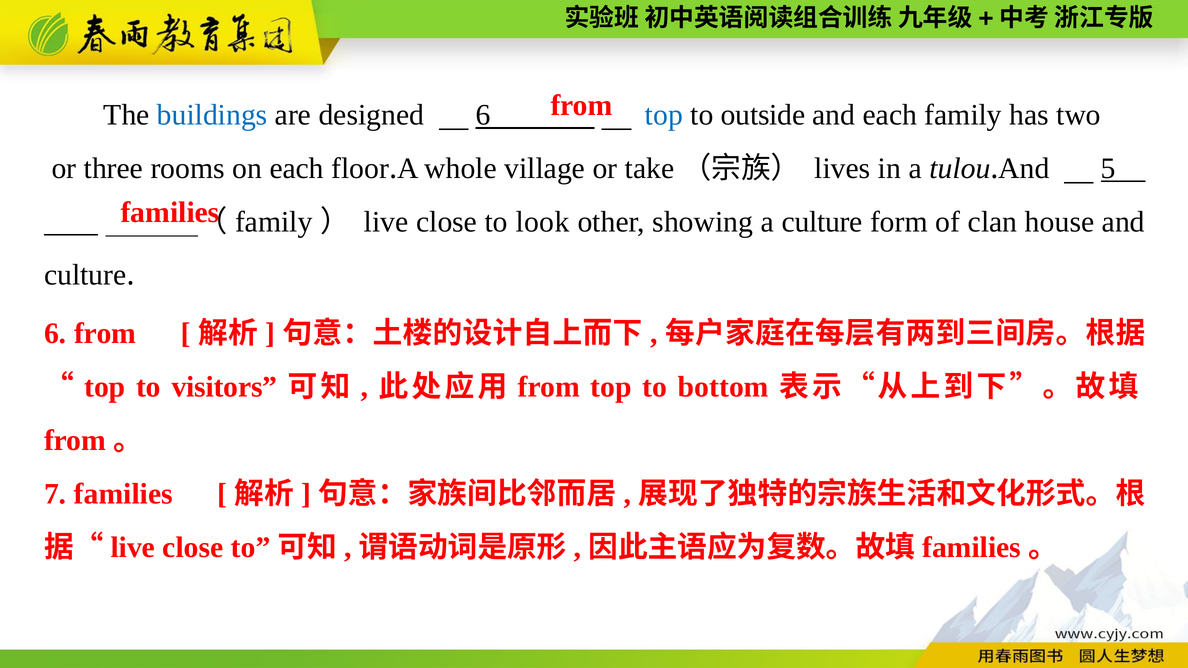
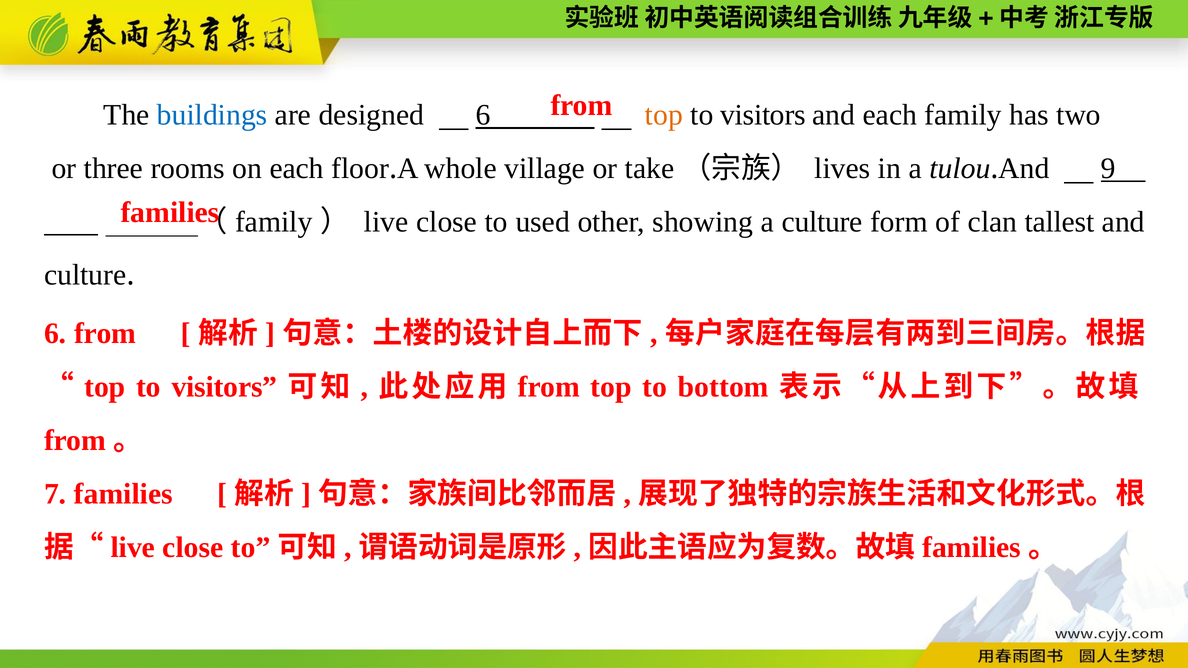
top colour: blue -> orange (664, 115)
outside: outside -> visitors (763, 115)
5: 5 -> 9 (1108, 168)
look: look -> used (543, 222)
house: house -> tallest (1060, 222)
